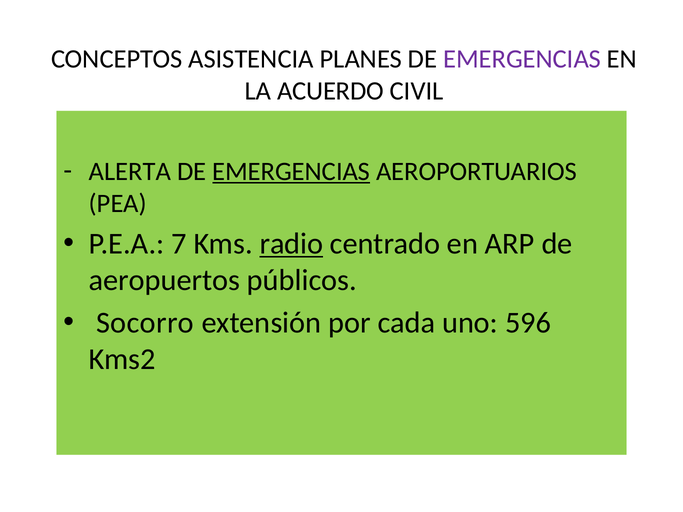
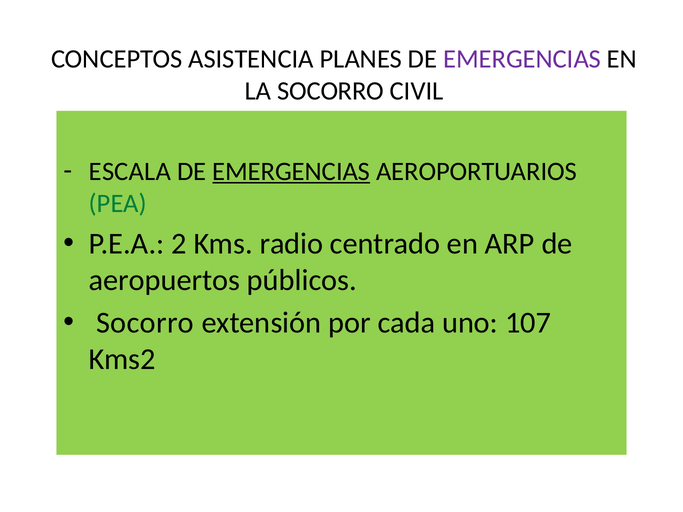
LA ACUERDO: ACUERDO -> SOCORRO (331, 91)
ALERTA: ALERTA -> ESCALA (130, 172)
PEA colour: black -> green (118, 203)
7: 7 -> 2 (179, 244)
radio underline: present -> none (291, 244)
596: 596 -> 107 (528, 323)
